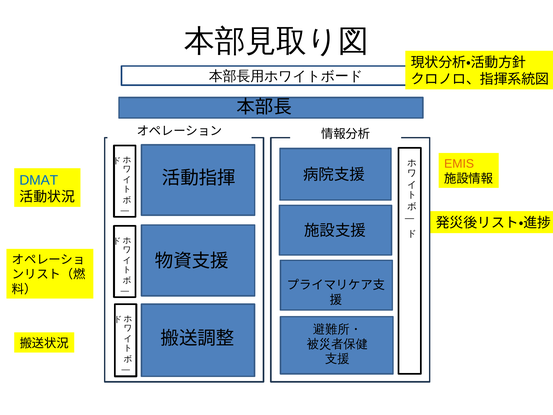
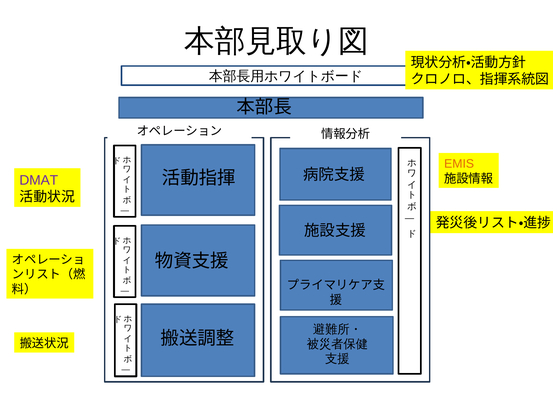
DMAT colour: blue -> purple (39, 180)
